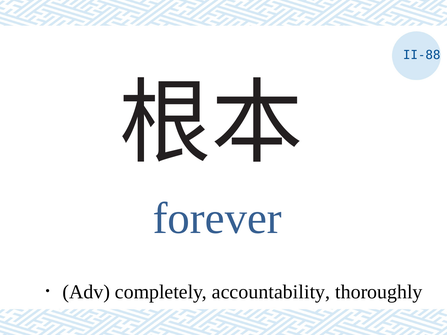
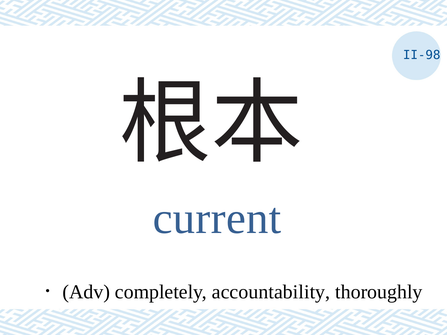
II-88: II-88 -> II-98 (422, 55)
forever: forever -> current (217, 218)
